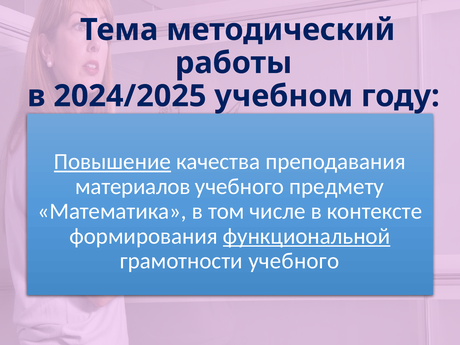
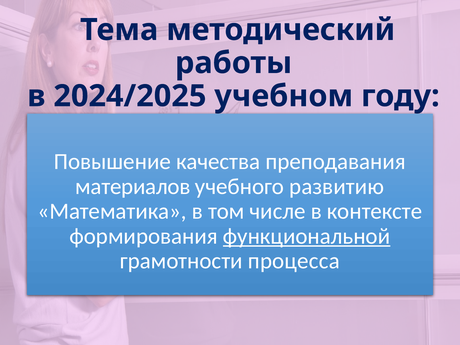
Повышение underline: present -> none (112, 162)
предмету: предмету -> развитию (337, 186)
грамотности учебного: учебного -> процесса (294, 261)
